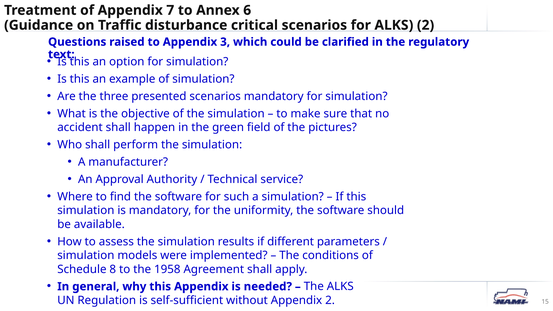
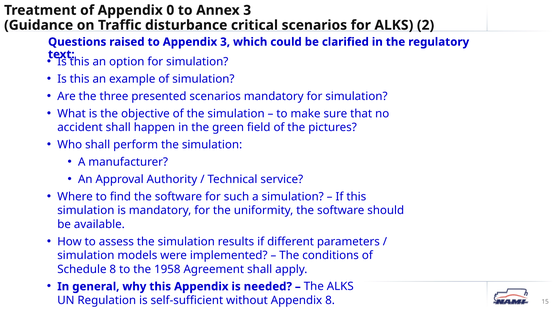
7: 7 -> 0 (170, 10)
Annex 6: 6 -> 3 (247, 10)
Appendix 2: 2 -> 8 (330, 300)
